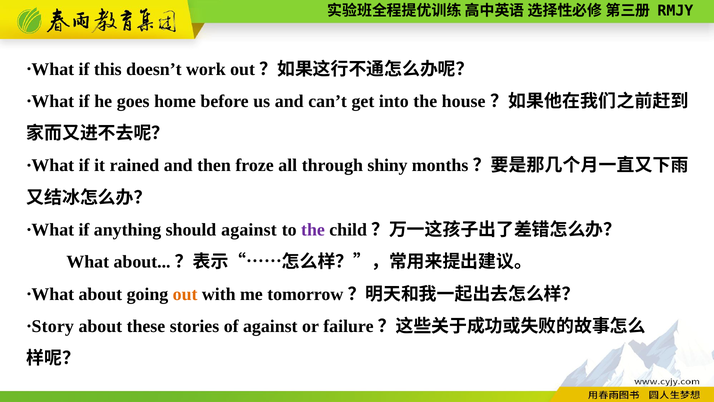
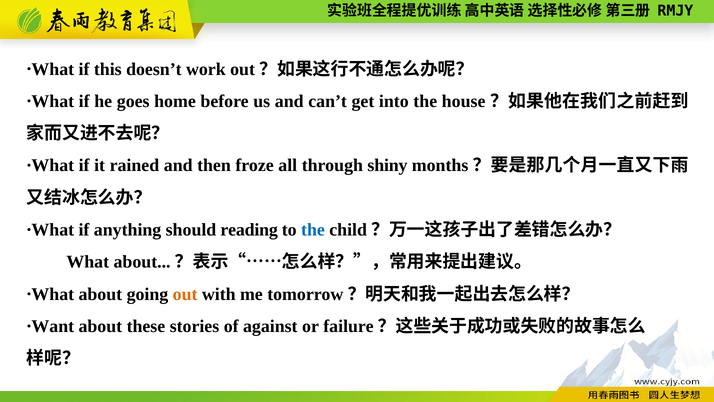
should against: against -> reading (249, 230)
the colour: purple -> blue (313, 230)
Story: Story -> Want (53, 326)
